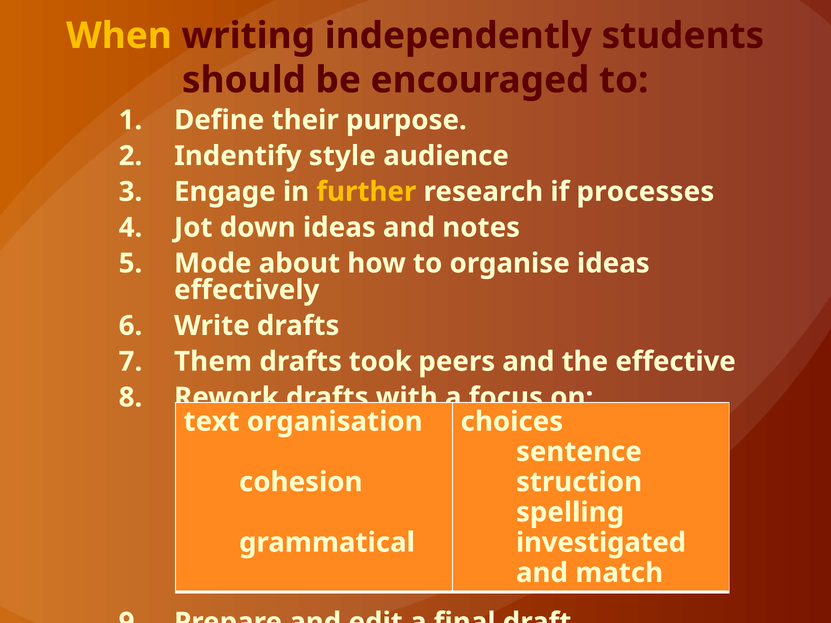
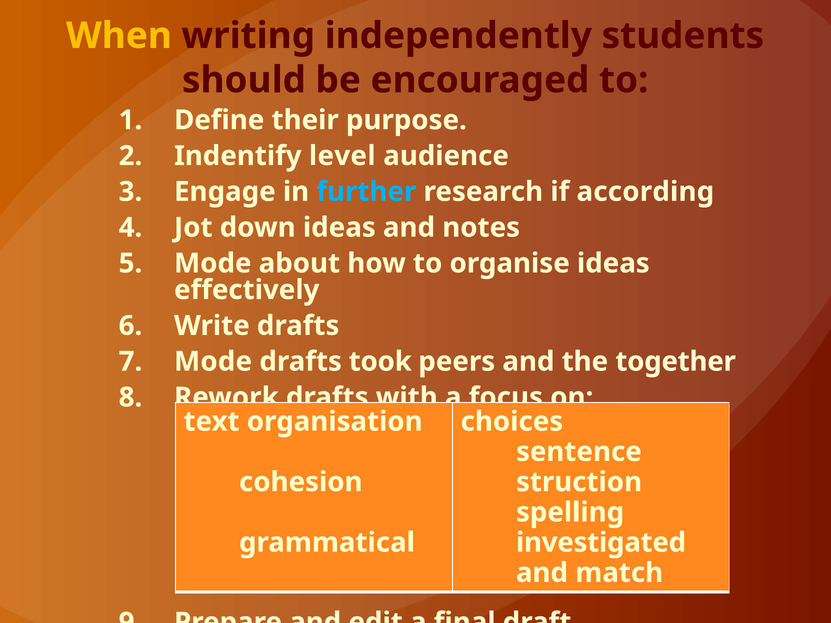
style: style -> level (342, 156)
further colour: yellow -> light blue (366, 192)
processes: processes -> according (645, 192)
Them: Them -> Mode (213, 362)
effective: effective -> together (676, 362)
